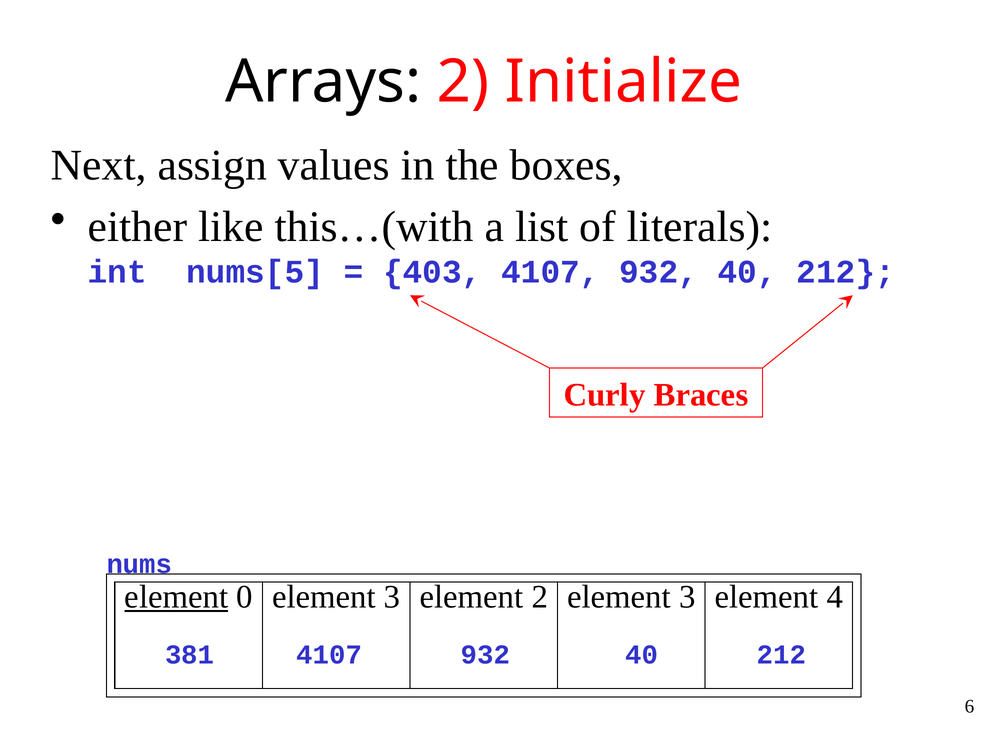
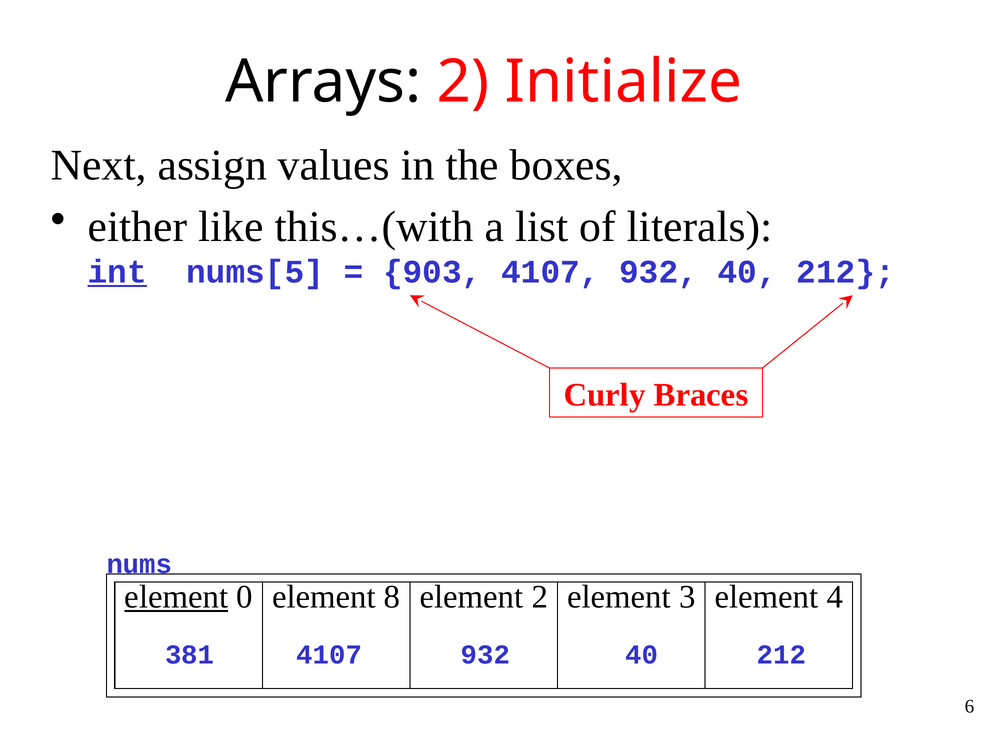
int underline: none -> present (117, 272)
403: 403 -> 903 (432, 272)
0 element 3: 3 -> 8 (392, 597)
